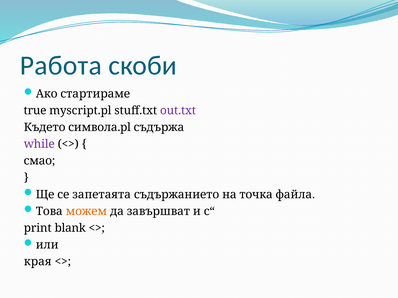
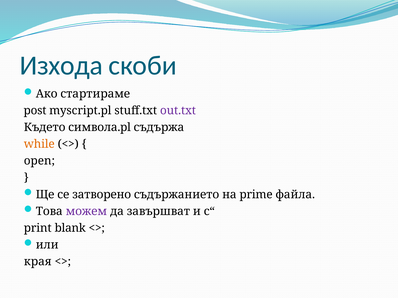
Работа: Работа -> Изхода (61, 66)
true: true -> post (35, 111)
while colour: purple -> orange (39, 144)
смао: смао -> open (39, 161)
запетаята: запетаята -> затворено (102, 195)
точка: точка -> prime (256, 195)
можем colour: orange -> purple (86, 212)
